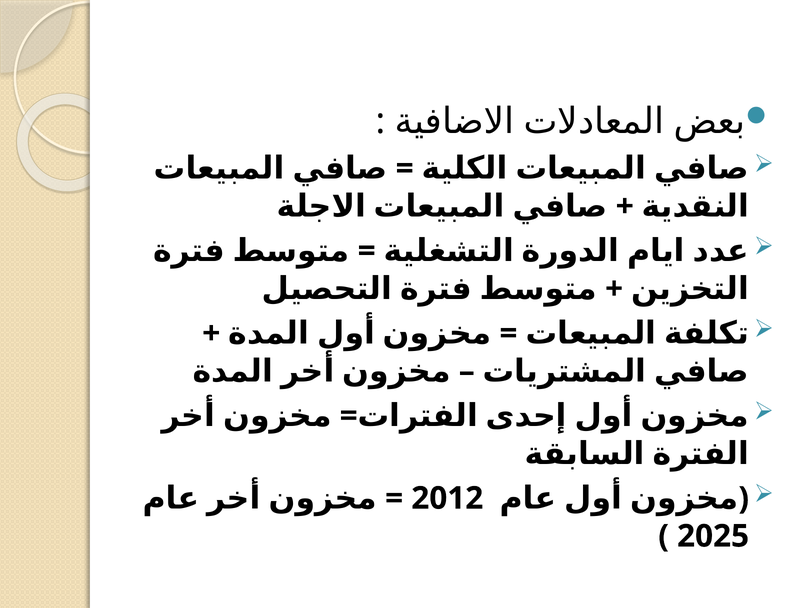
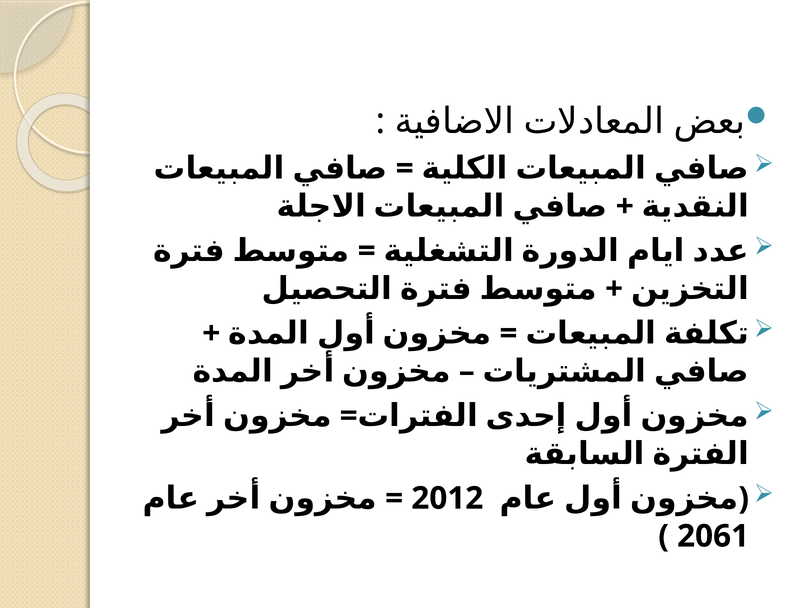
2025: 2025 -> 2061 (713, 536)
